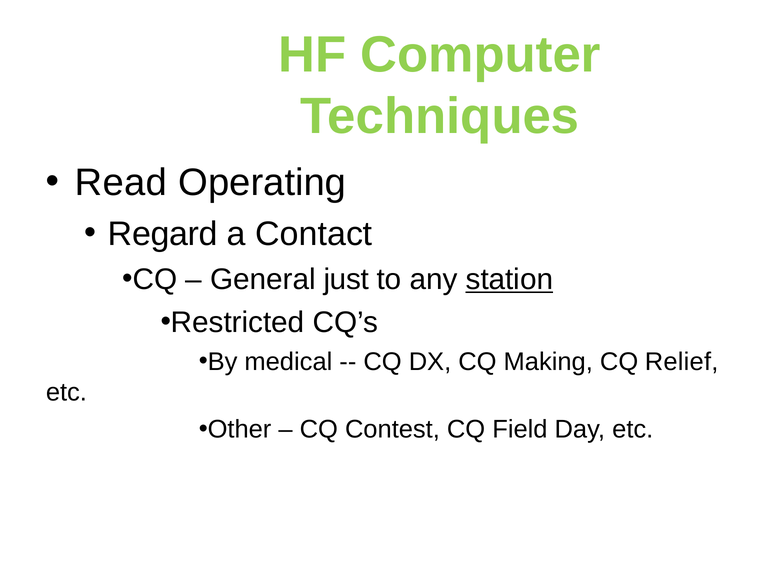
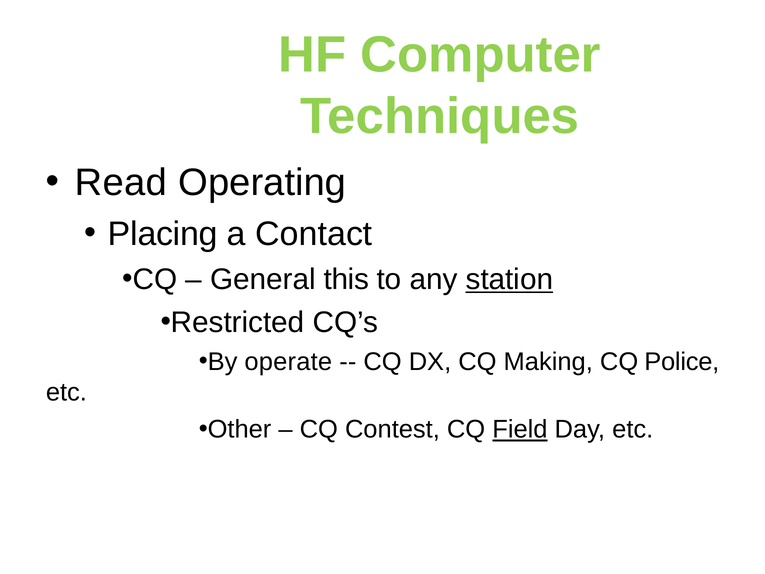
Regard: Regard -> Placing (163, 234)
just: just -> this (346, 279)
medical: medical -> operate (288, 362)
Relief: Relief -> Police (682, 362)
Field underline: none -> present (520, 429)
